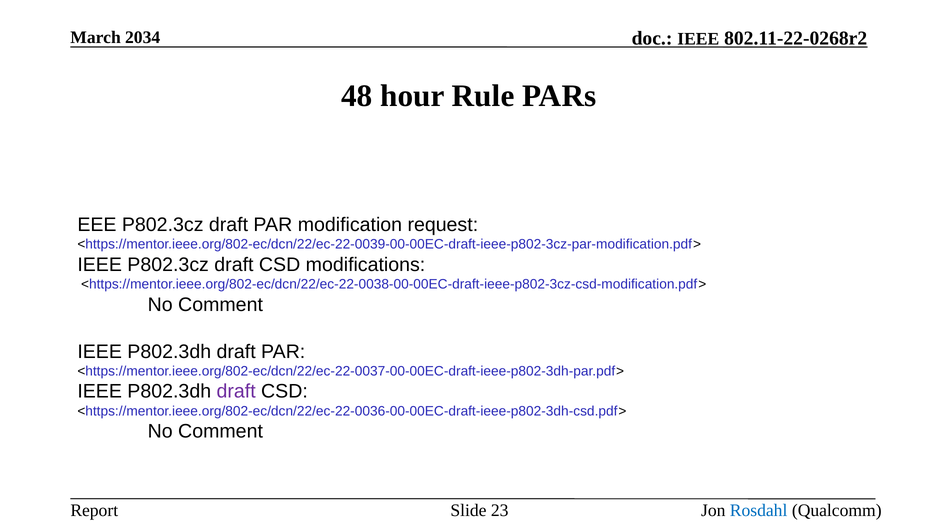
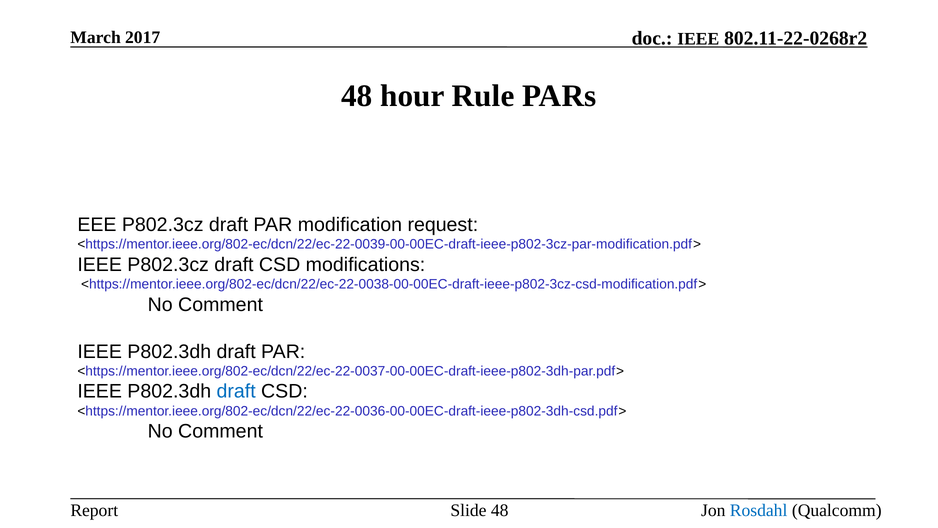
2034: 2034 -> 2017 (143, 37)
draft colour: purple -> blue (236, 391)
Slide 23: 23 -> 48 (500, 510)
